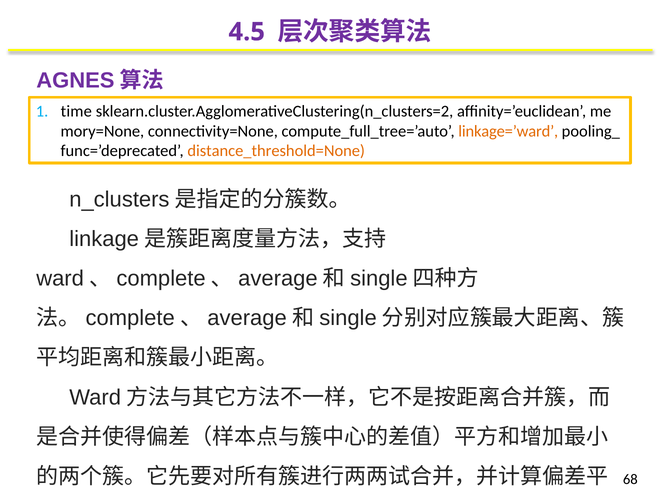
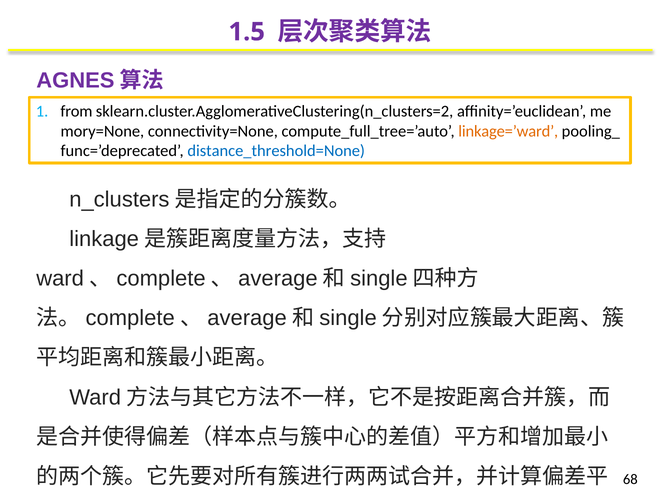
4.5: 4.5 -> 1.5 (247, 32)
time: time -> from (76, 111)
distance_threshold=None colour: orange -> blue (276, 151)
